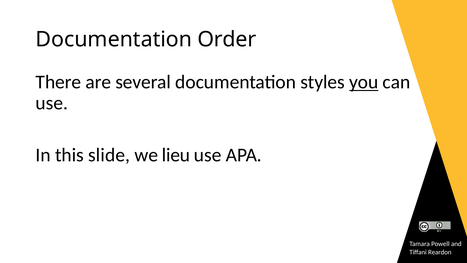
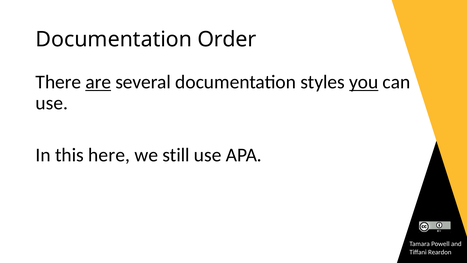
are underline: none -> present (98, 82)
slide: slide -> here (109, 155)
lieu: lieu -> still (176, 155)
